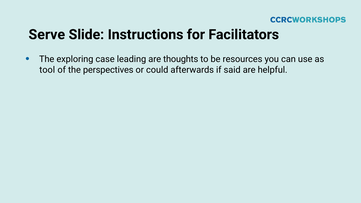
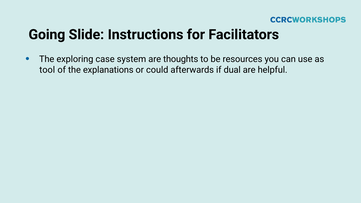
Serve: Serve -> Going (47, 35)
leading: leading -> system (131, 59)
perspectives: perspectives -> explanations (108, 70)
said: said -> dual (232, 70)
